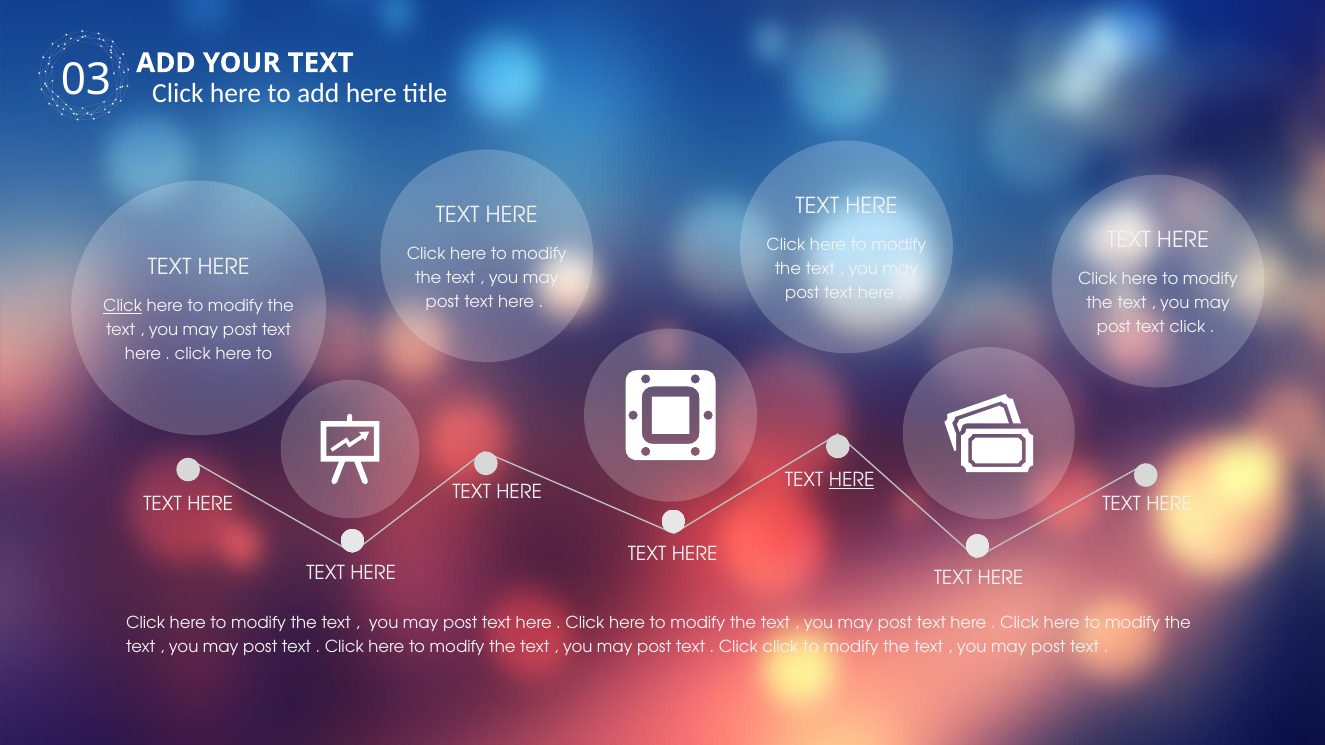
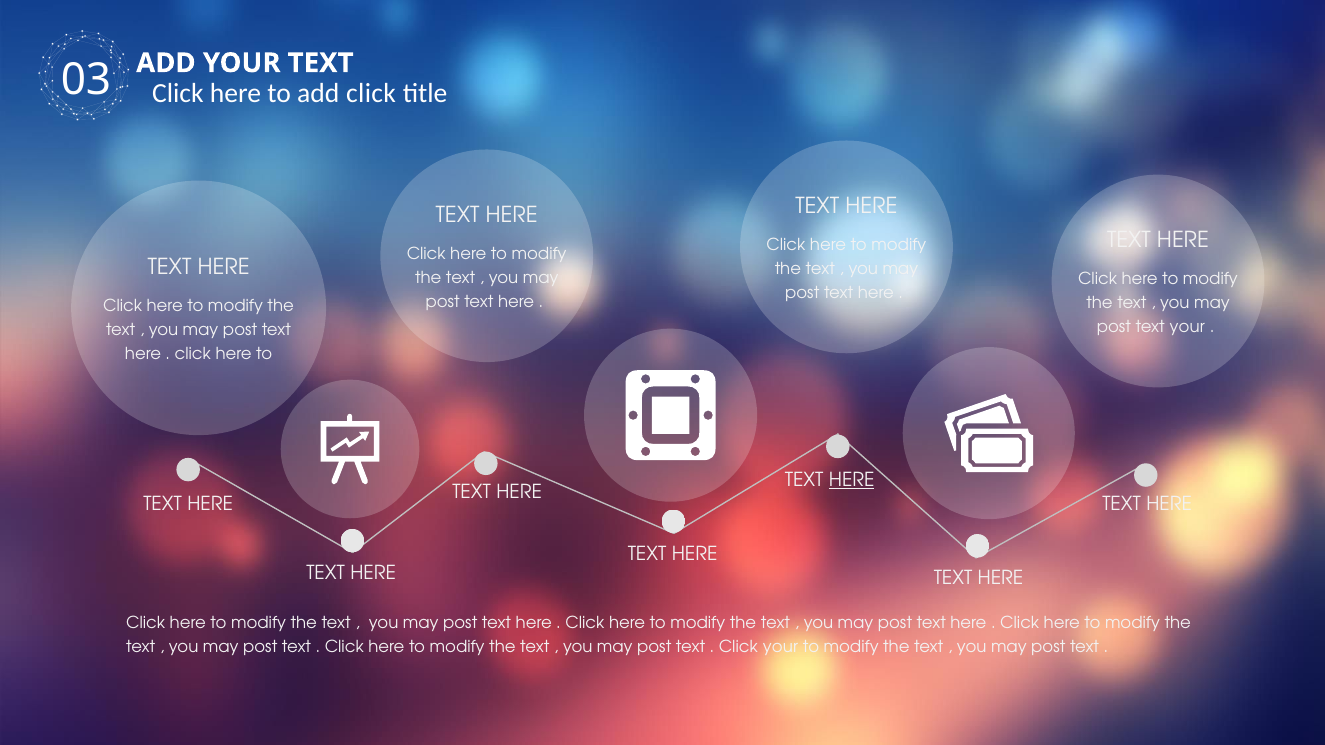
add here: here -> click (371, 94)
Click underline: present -> none (123, 306)
post text click: click -> your (1187, 327)
Click click: click -> your (780, 647)
